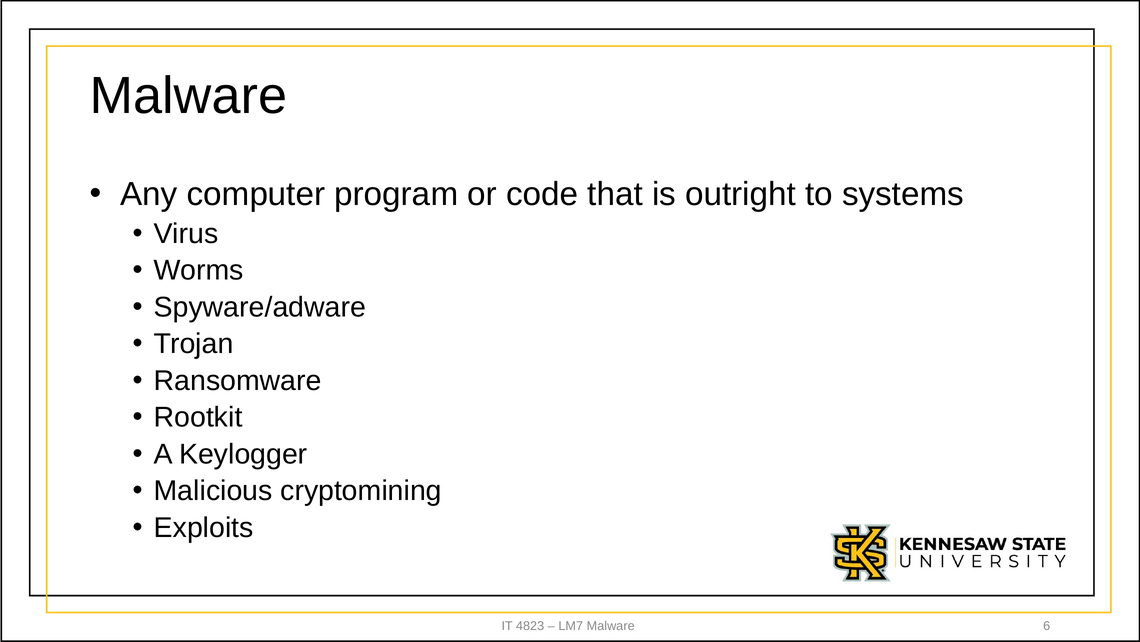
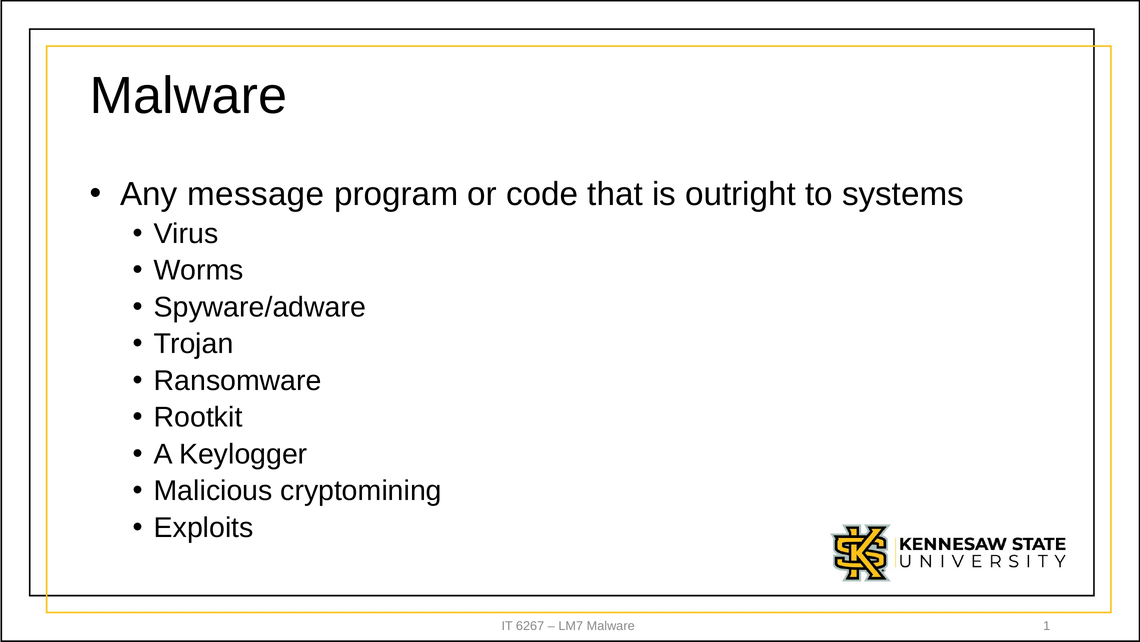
computer: computer -> message (256, 194)
4823: 4823 -> 6267 (530, 625)
6: 6 -> 1 (1047, 625)
